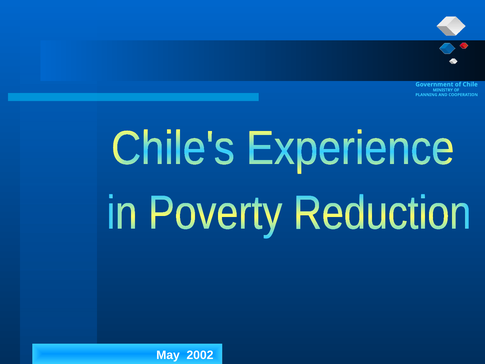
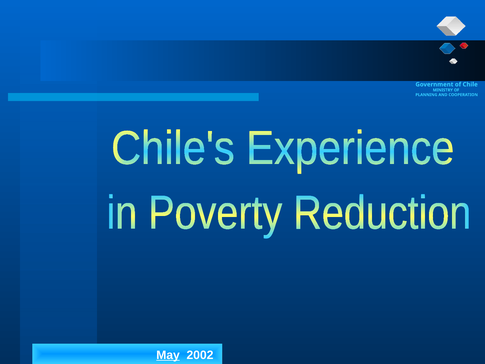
May underline: none -> present (168, 355)
